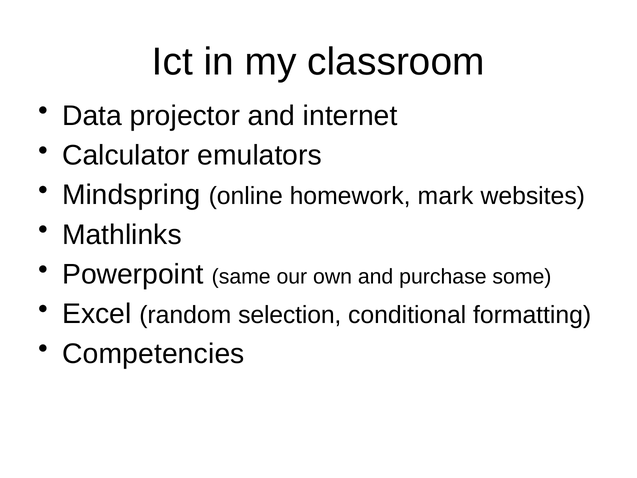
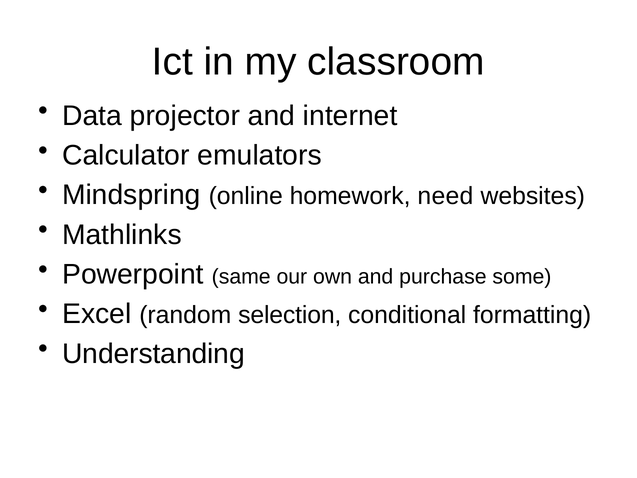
mark: mark -> need (445, 196)
Competencies: Competencies -> Understanding (153, 353)
